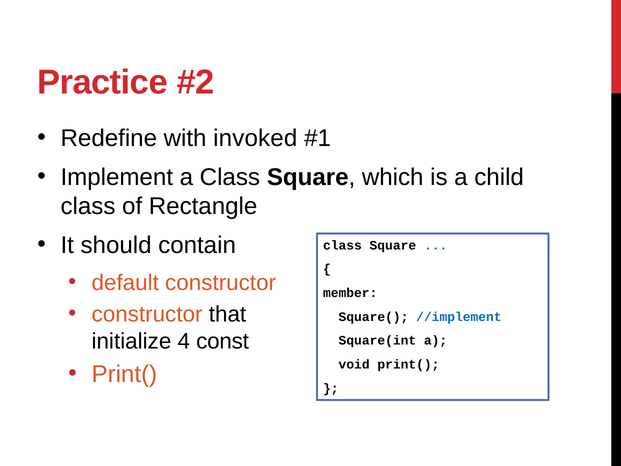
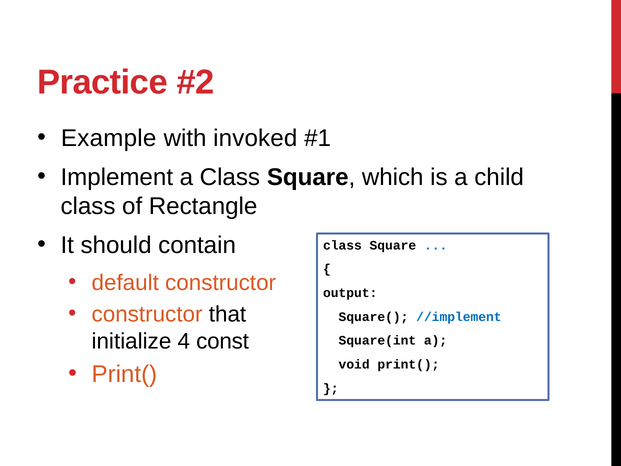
Redefine: Redefine -> Example (109, 138)
member: member -> output (350, 293)
